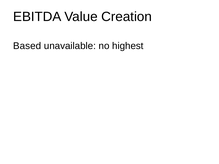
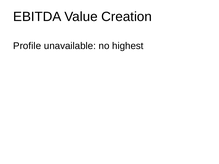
Based: Based -> Profile (27, 46)
